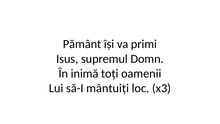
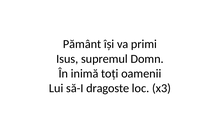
mântuiți: mântuiți -> dragoste (108, 88)
